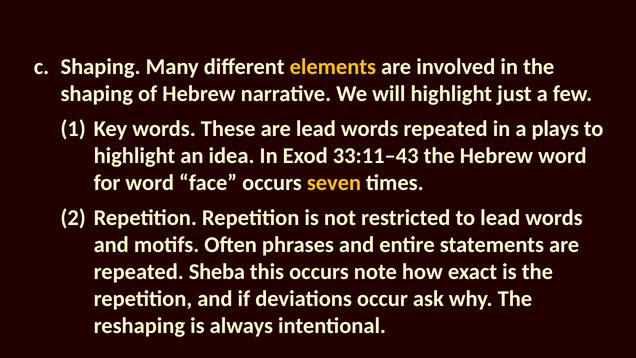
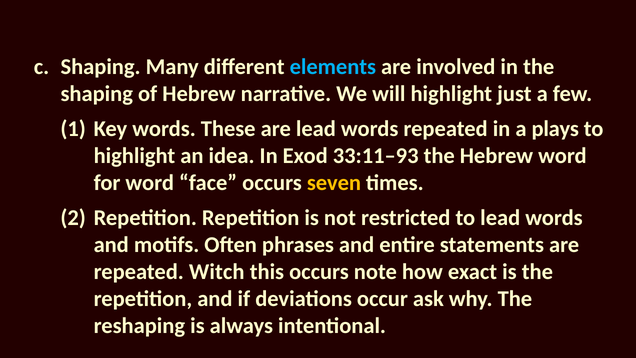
elements colour: yellow -> light blue (333, 67)
33:11–43: 33:11–43 -> 33:11–93 (376, 156)
Sheba: Sheba -> Witch (217, 272)
